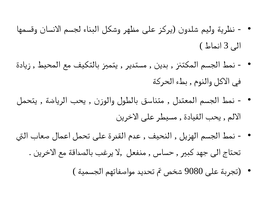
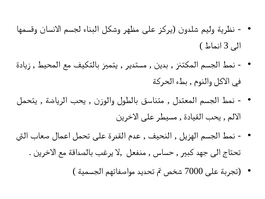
9080: 9080 -> 7000 (194, 171)
